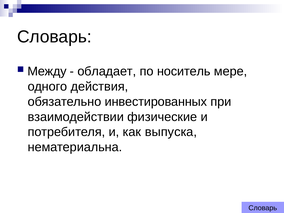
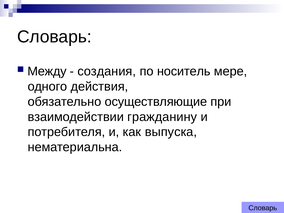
обладает: обладает -> создания (107, 71)
инвестированных: инвестированных -> осуществляющие (156, 102)
физические: физические -> гражданину (162, 117)
